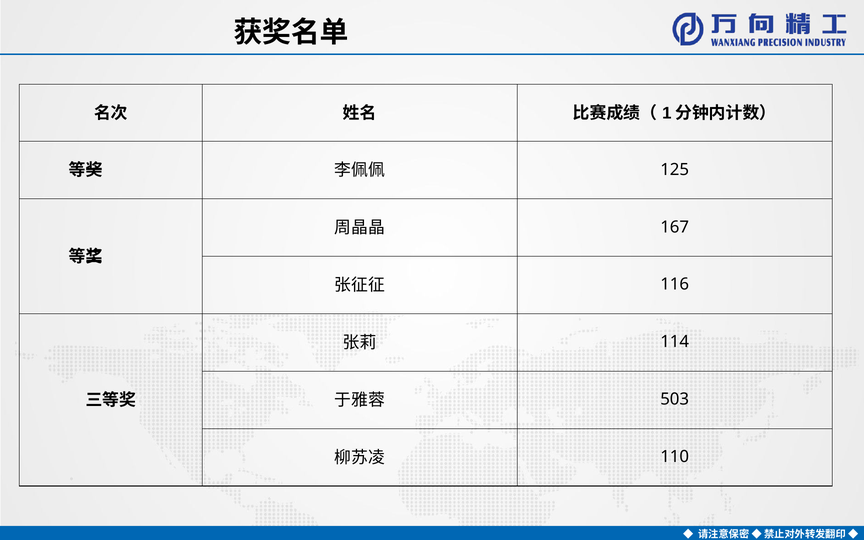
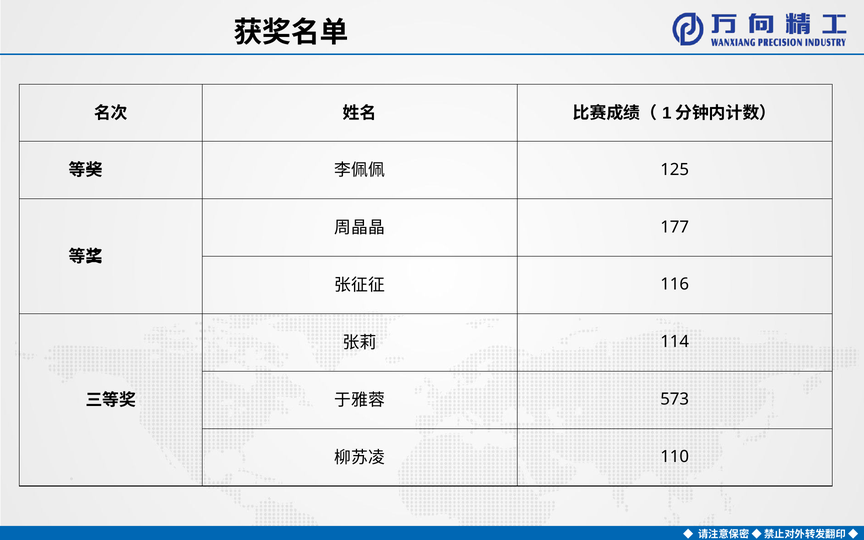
167: 167 -> 177 (675, 227)
503: 503 -> 573 (675, 399)
